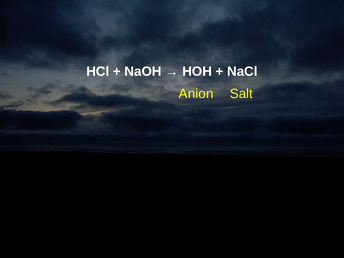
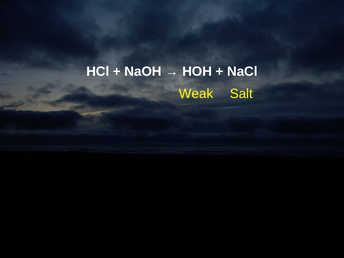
Anion: Anion -> Weak (196, 94)
